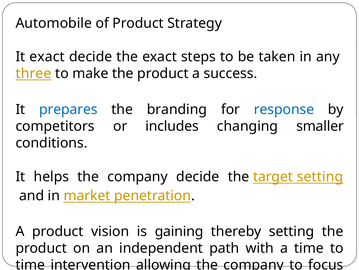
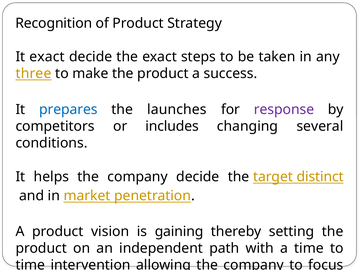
Automobile: Automobile -> Recognition (54, 23)
branding: branding -> launches (177, 109)
response colour: blue -> purple (284, 109)
smaller: smaller -> several (320, 126)
target setting: setting -> distinct (320, 176)
